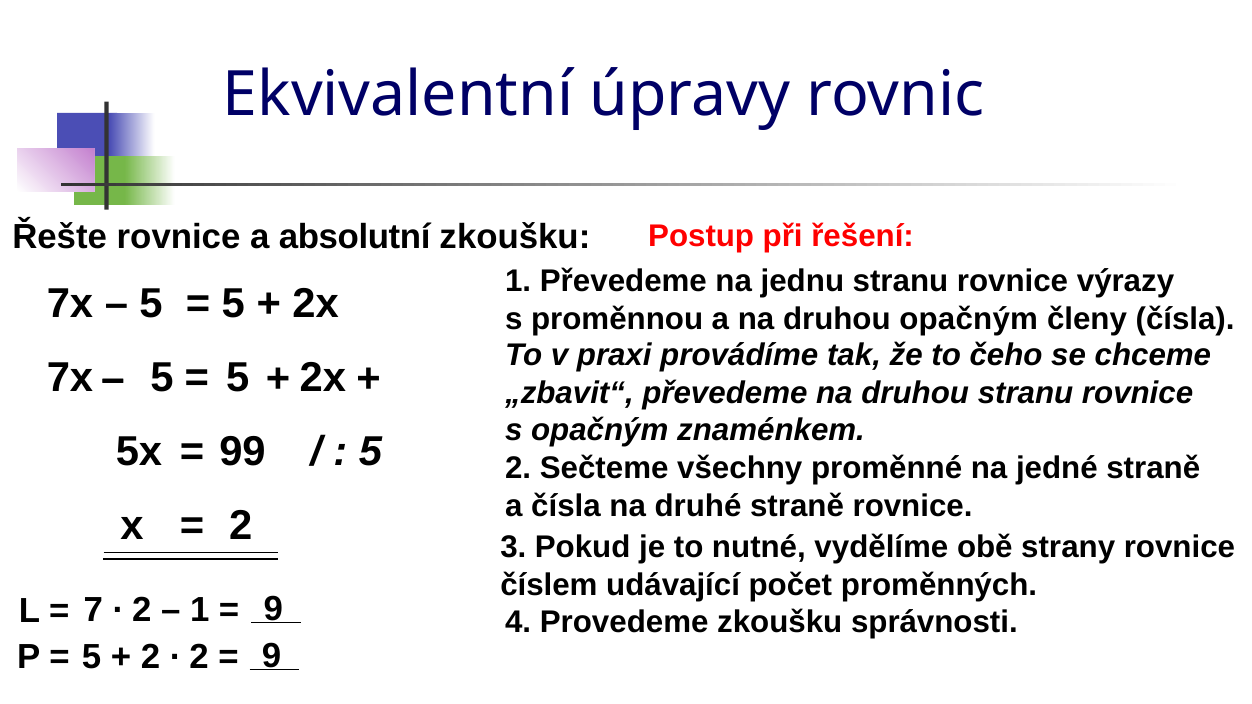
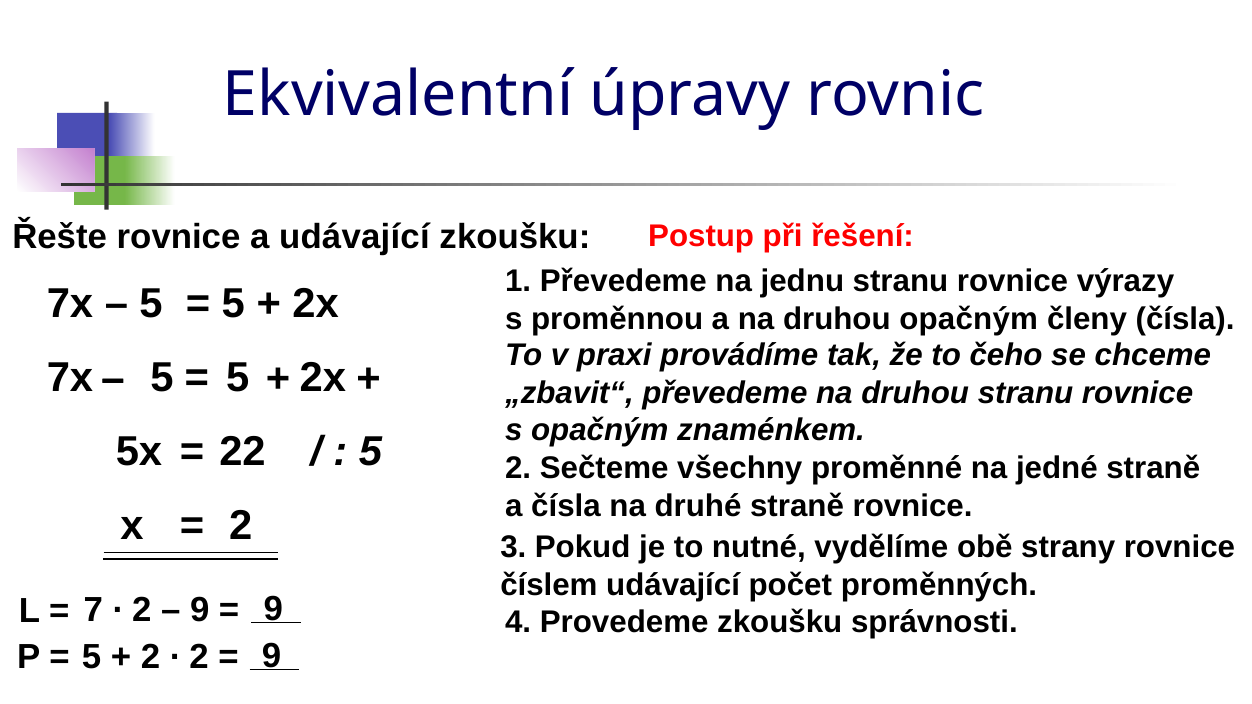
a absolutní: absolutní -> udávající (354, 237)
99: 99 -> 22 (242, 452)
1: 1 -> 9 (200, 610)
